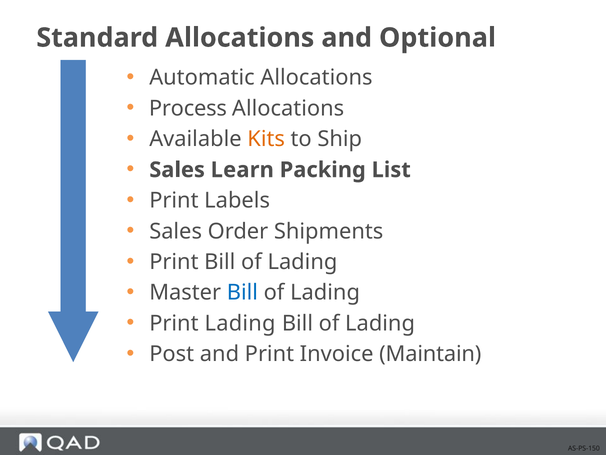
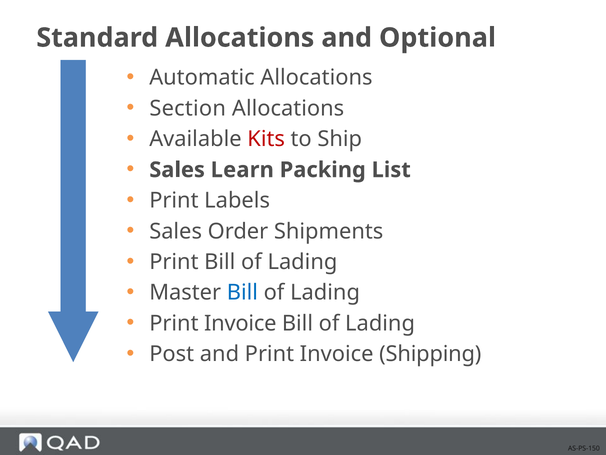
Process: Process -> Section (188, 108)
Kits colour: orange -> red (266, 139)
Lading: Lading -> Invoice (240, 323)
Maintain: Maintain -> Shipping (430, 354)
